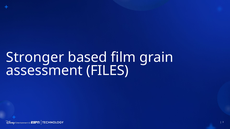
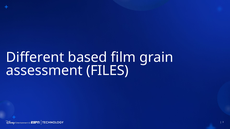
Stronger: Stronger -> Different (35, 57)
